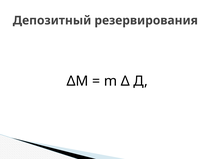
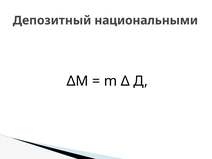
резервирования: резервирования -> национальными (146, 20)
